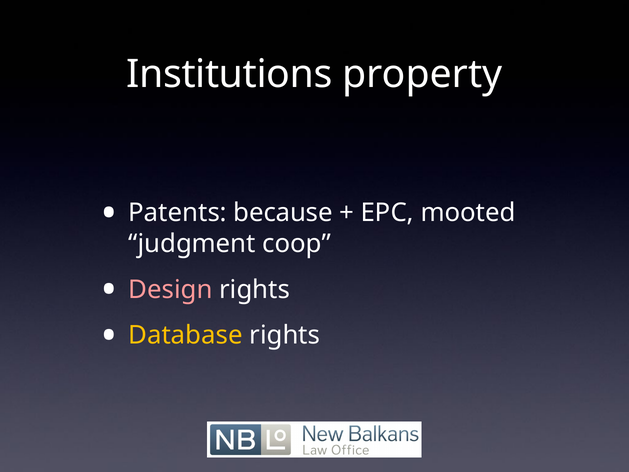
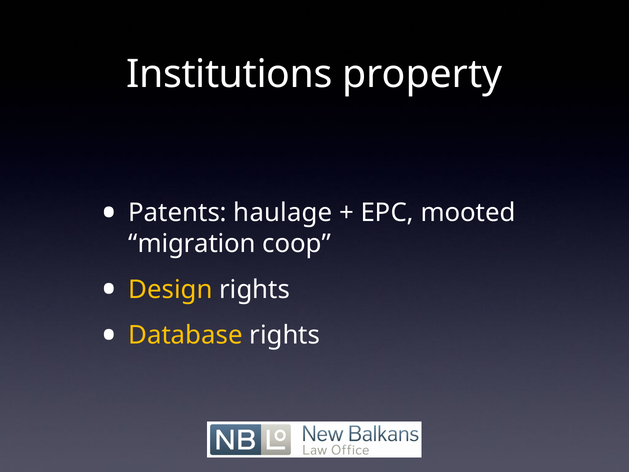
because: because -> haulage (283, 213)
judgment: judgment -> migration (192, 244)
Design colour: pink -> yellow (170, 289)
